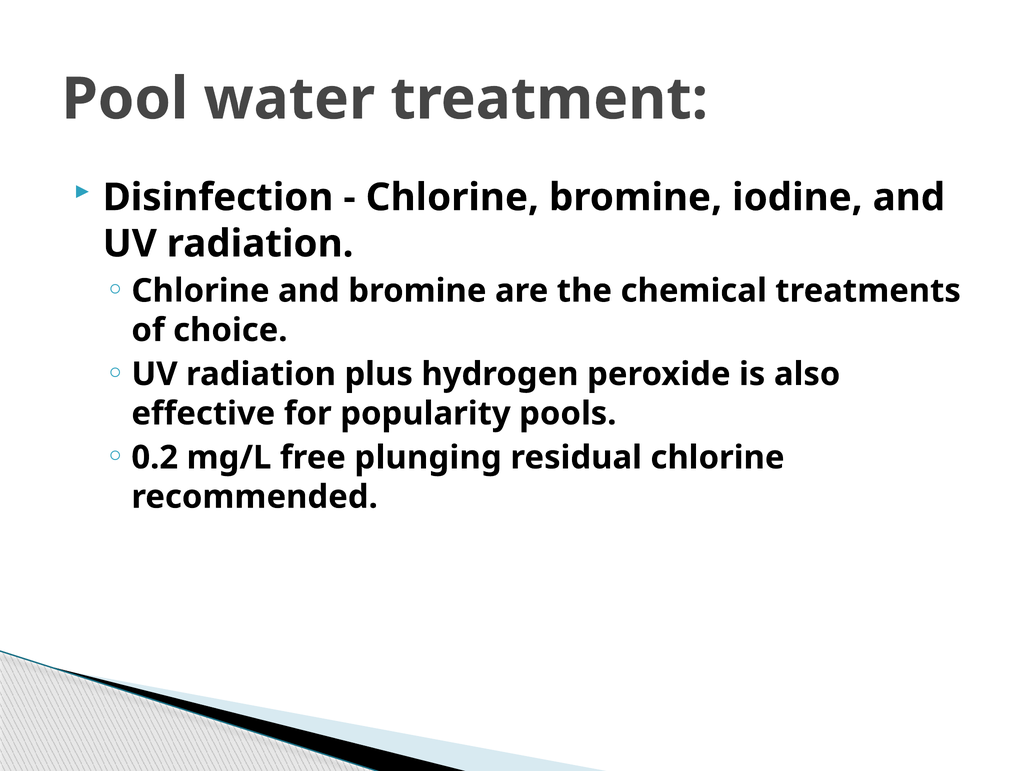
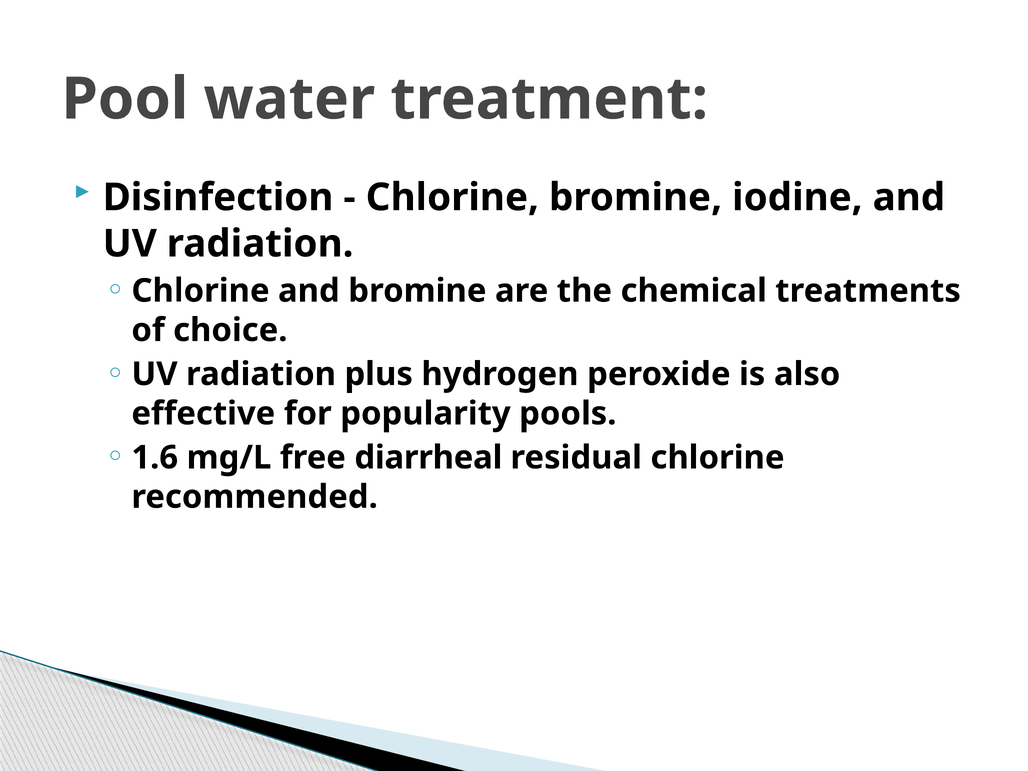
0.2: 0.2 -> 1.6 (155, 458)
plunging: plunging -> diarrheal (428, 458)
